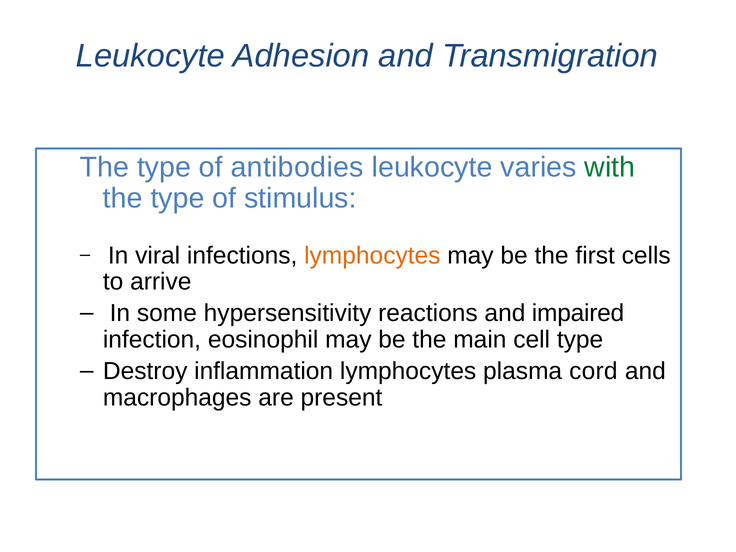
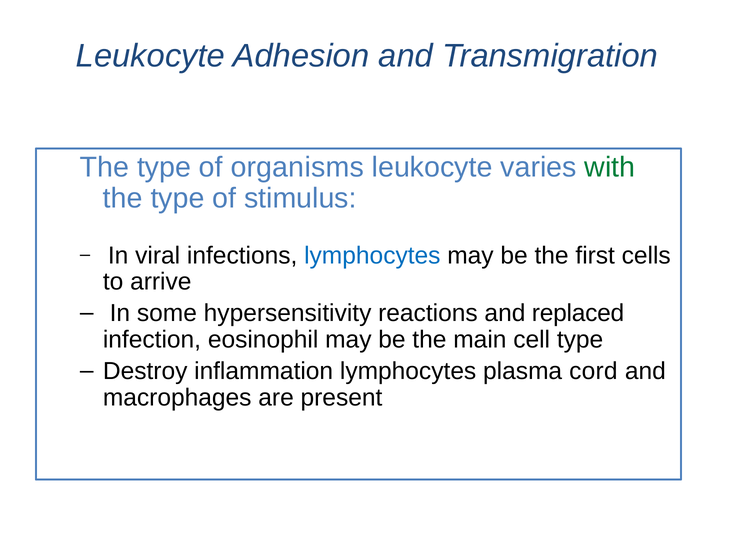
antibodies: antibodies -> organisms (297, 167)
lymphocytes colour: orange -> blue (372, 255)
impaired: impaired -> replaced (578, 313)
